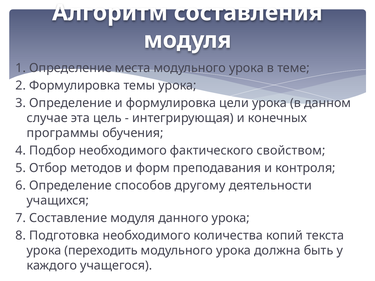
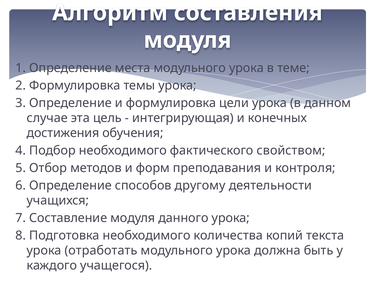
программы: программы -> достижения (63, 133)
переходить: переходить -> отработать (101, 251)
